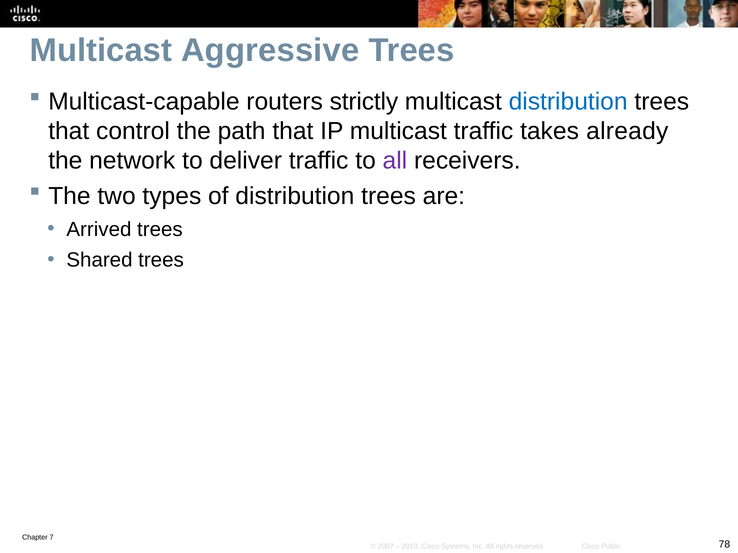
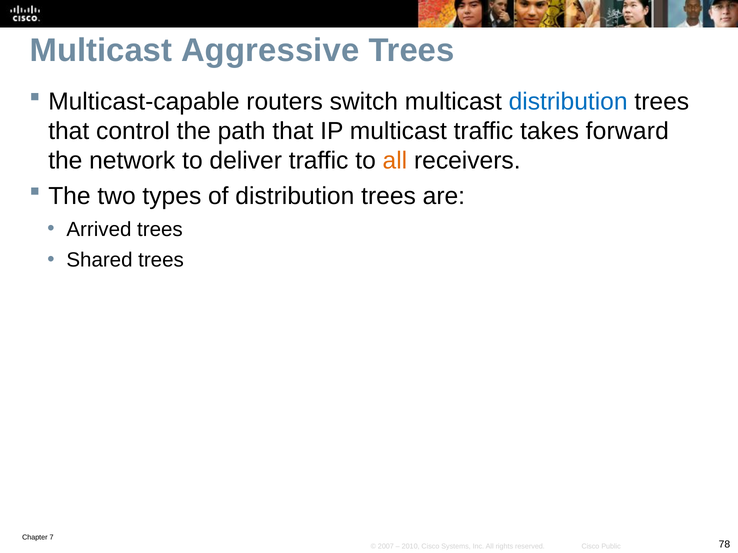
strictly: strictly -> switch (364, 102)
already: already -> forward (627, 131)
all colour: purple -> orange (395, 161)
